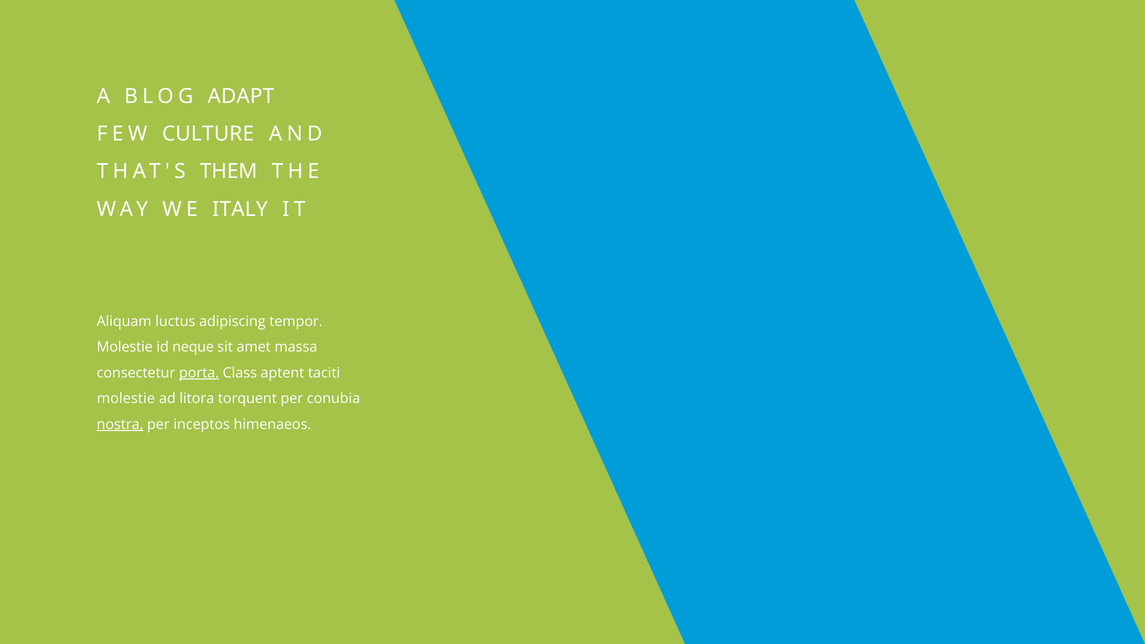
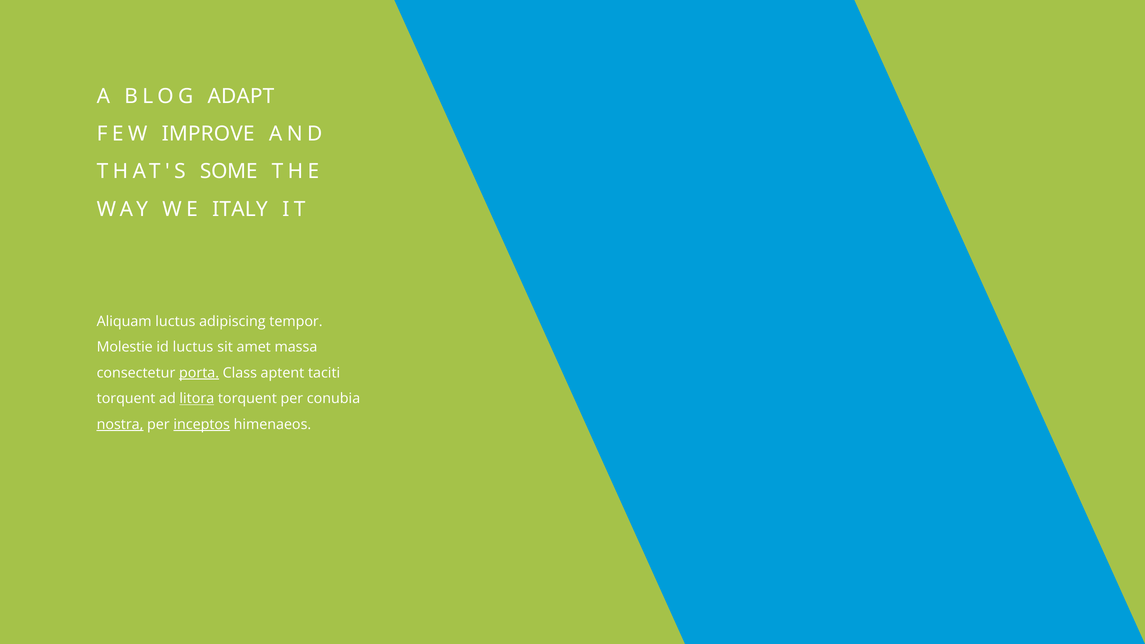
CULTURE: CULTURE -> IMPROVE (208, 134)
THEM: THEM -> SOME (229, 172)
id neque: neque -> luctus (193, 347)
molestie: molestie -> torquent (126, 399)
litora underline: none -> present (197, 399)
inceptos underline: none -> present (202, 424)
